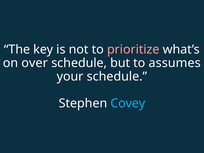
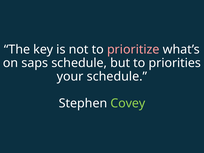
over: over -> saps (35, 63)
assumes: assumes -> priorities (175, 63)
Covey colour: light blue -> light green (128, 103)
